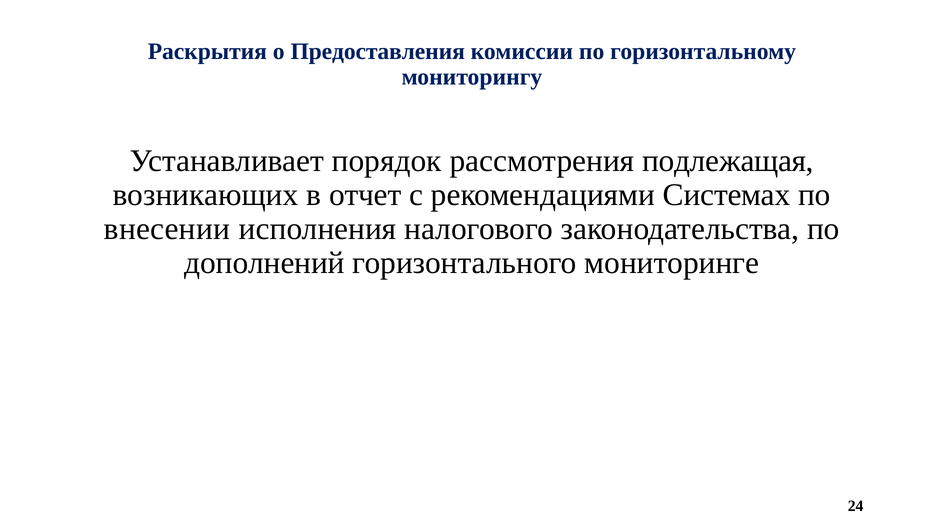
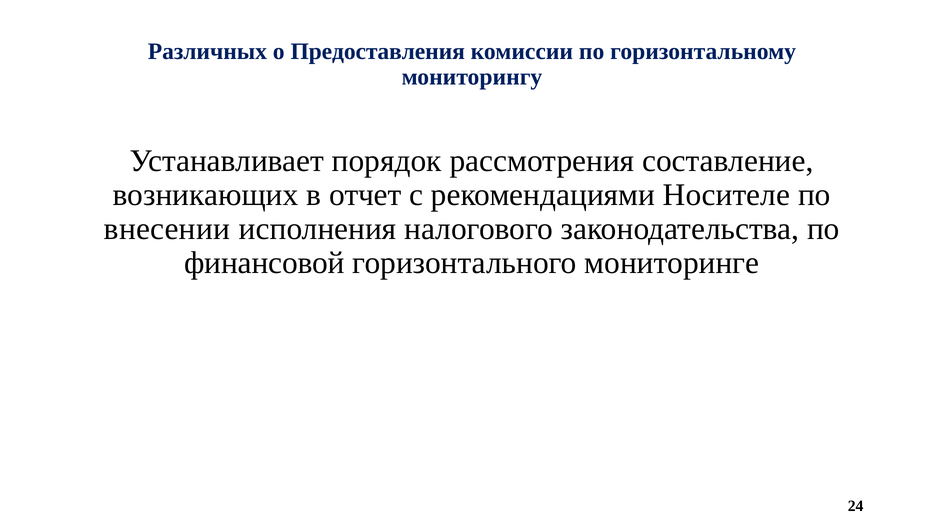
Раскрытия: Раскрытия -> Различных (207, 51)
подлежащая: подлежащая -> составление (728, 161)
Системах: Системах -> Носителе (727, 195)
дополнений: дополнений -> финансовой (264, 263)
